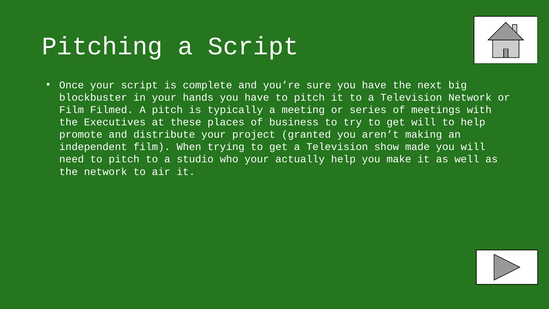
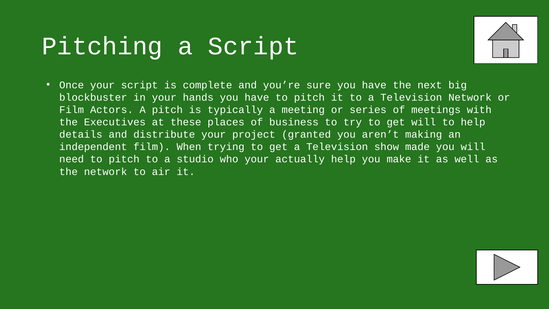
Filmed: Filmed -> Actors (112, 110)
promote: promote -> details (81, 134)
